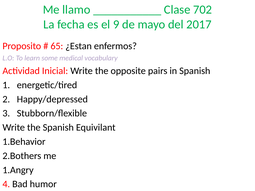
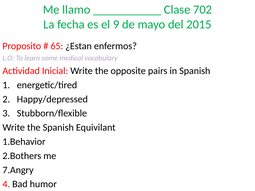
2017: 2017 -> 2015 (199, 24)
1.Angry: 1.Angry -> 7.Angry (18, 170)
